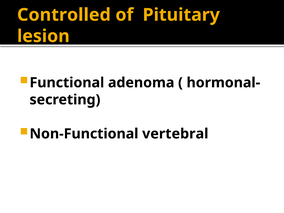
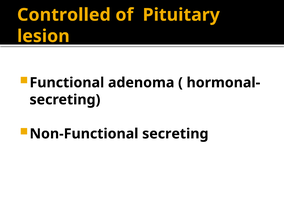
Non-Functional vertebral: vertebral -> secreting (175, 134)
